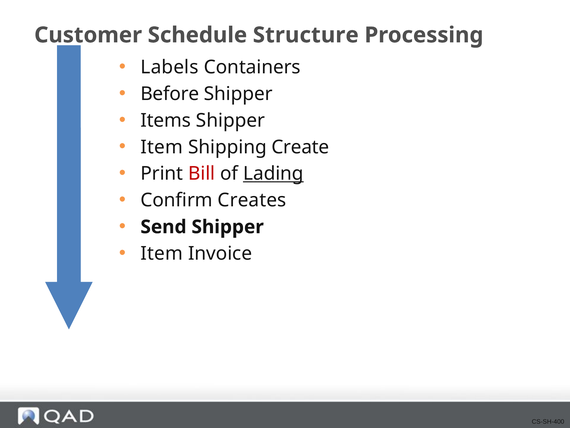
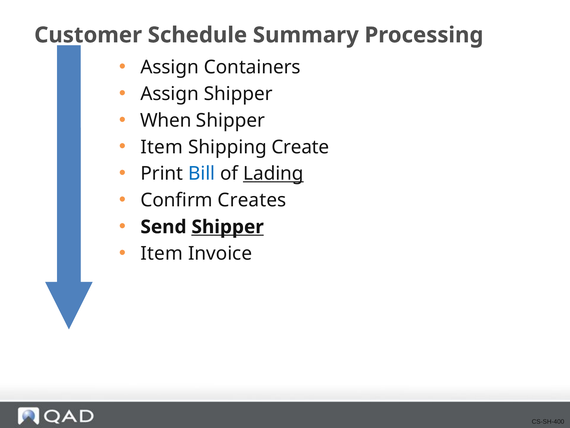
Structure: Structure -> Summary (306, 35)
Labels: Labels -> Assign (170, 67)
Before: Before -> Assign (170, 94)
Items: Items -> When (166, 120)
Bill colour: red -> blue (202, 174)
Shipper underline: none -> present (228, 227)
